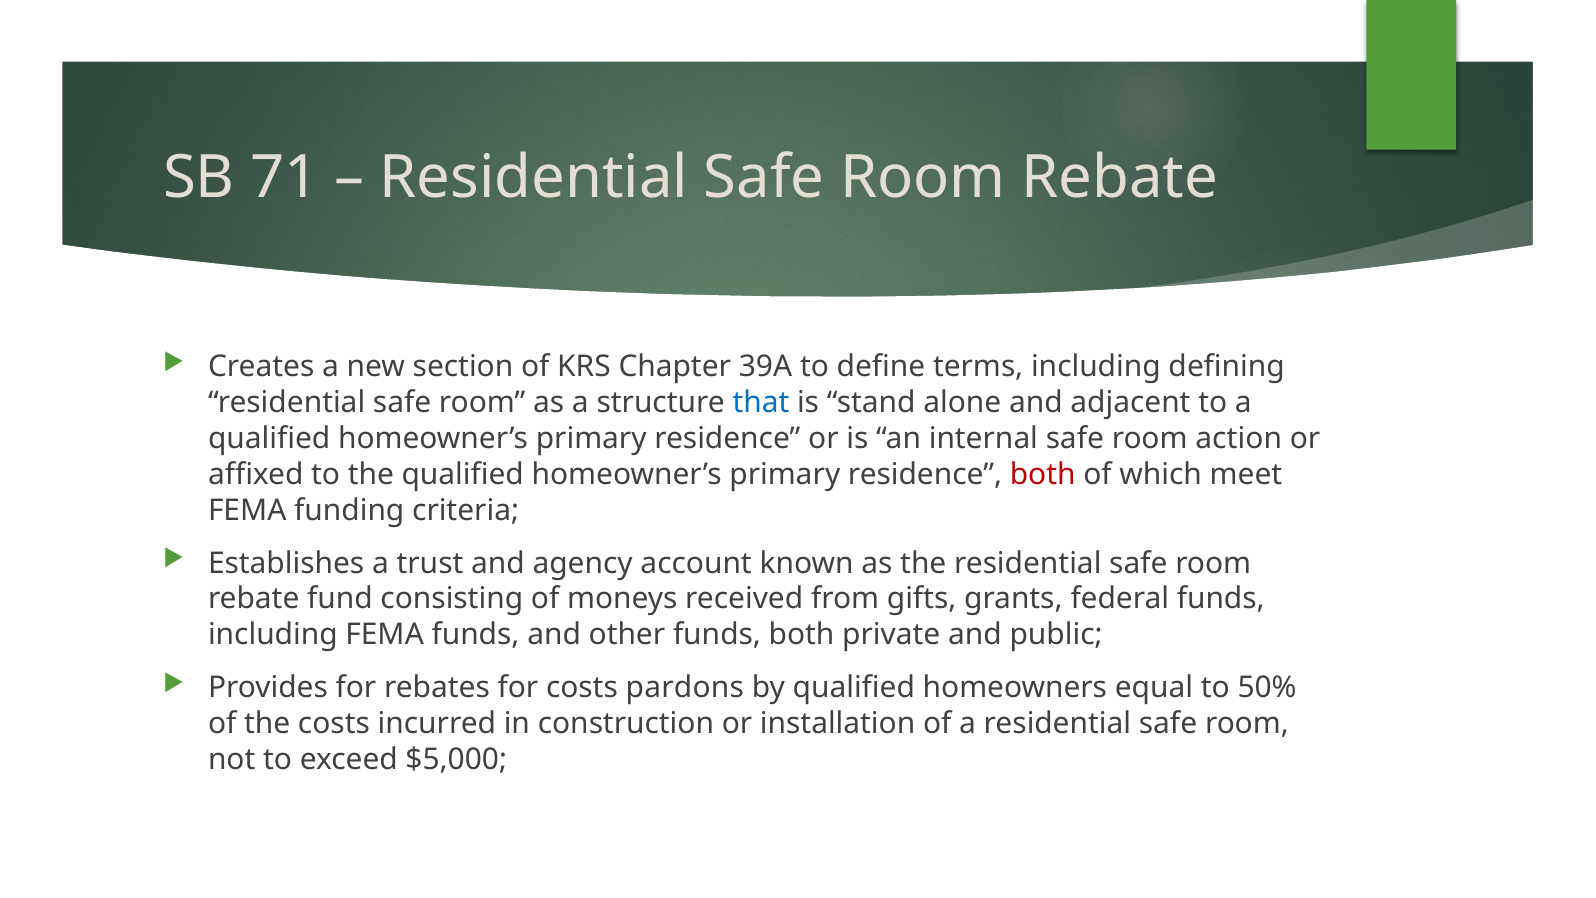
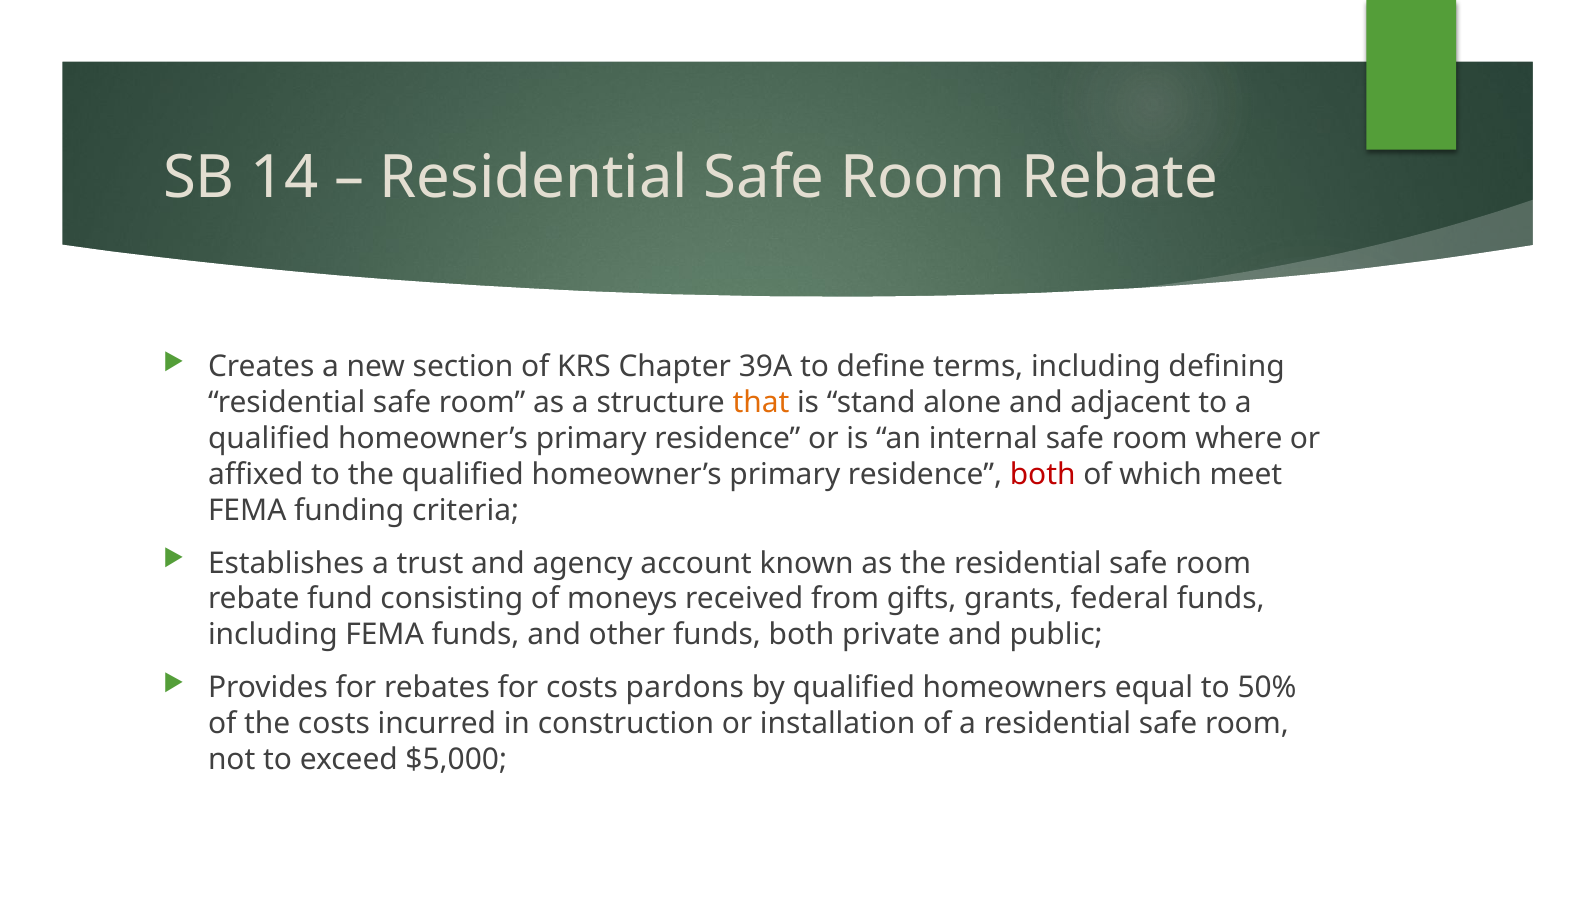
71: 71 -> 14 (285, 178)
that colour: blue -> orange (761, 403)
action: action -> where (1239, 439)
